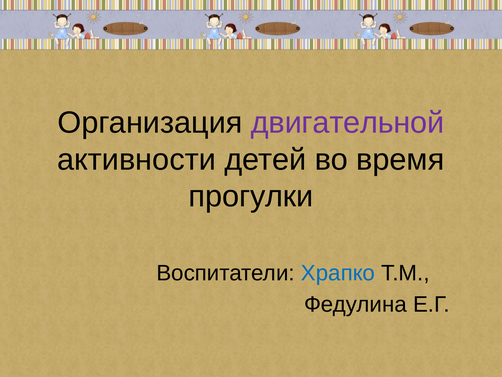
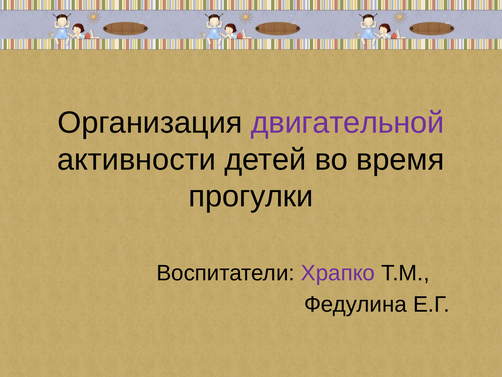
Храпко colour: blue -> purple (338, 273)
